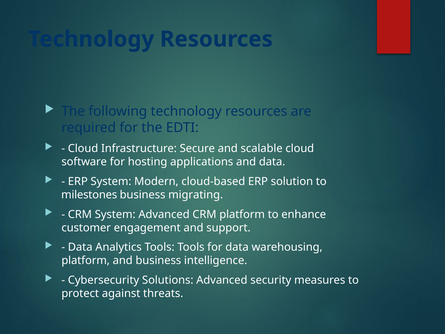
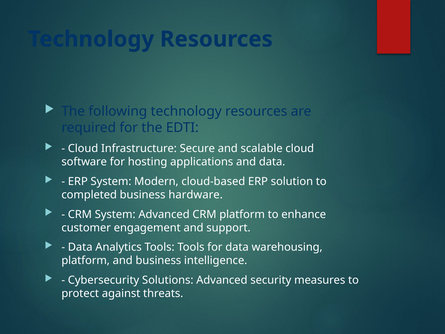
milestones: milestones -> completed (89, 195)
migrating: migrating -> hardware (196, 195)
